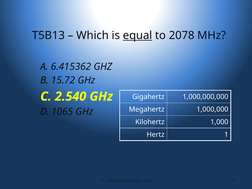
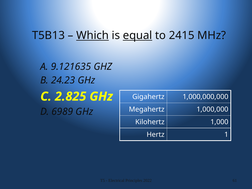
Which underline: none -> present (93, 35)
2078: 2078 -> 2415 (182, 35)
6.415362: 6.415362 -> 9.121635 (71, 67)
15.72: 15.72 -> 24.23 (63, 80)
2.540: 2.540 -> 2.825 (71, 96)
1065: 1065 -> 6989 (62, 112)
